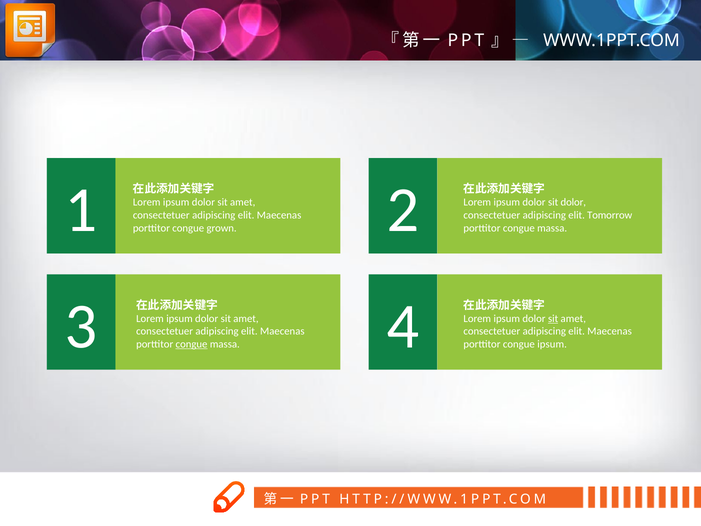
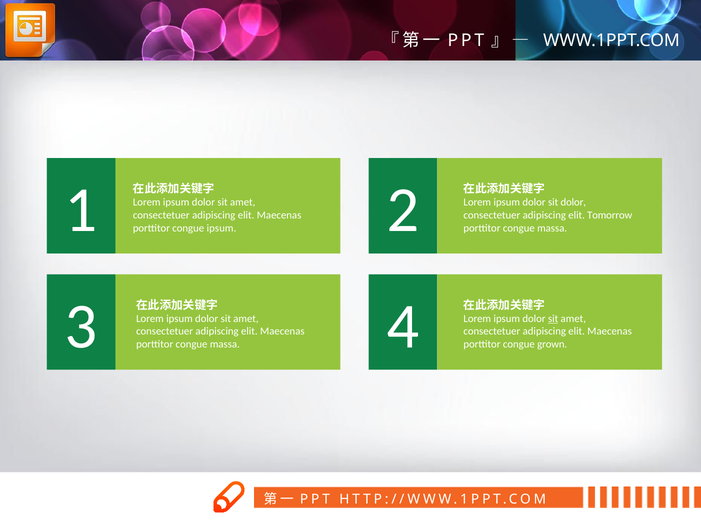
congue grown: grown -> ipsum (222, 228)
congue underline: present -> none (192, 344)
congue ipsum: ipsum -> grown (552, 344)
